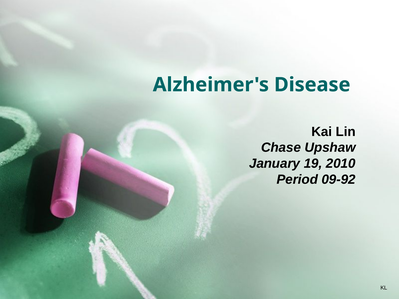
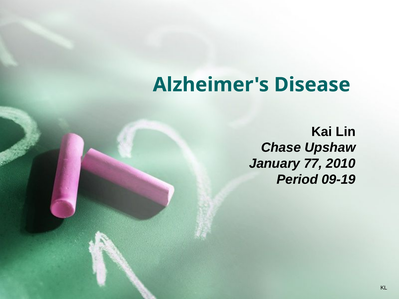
19: 19 -> 77 (313, 164)
09-92: 09-92 -> 09-19 (339, 180)
